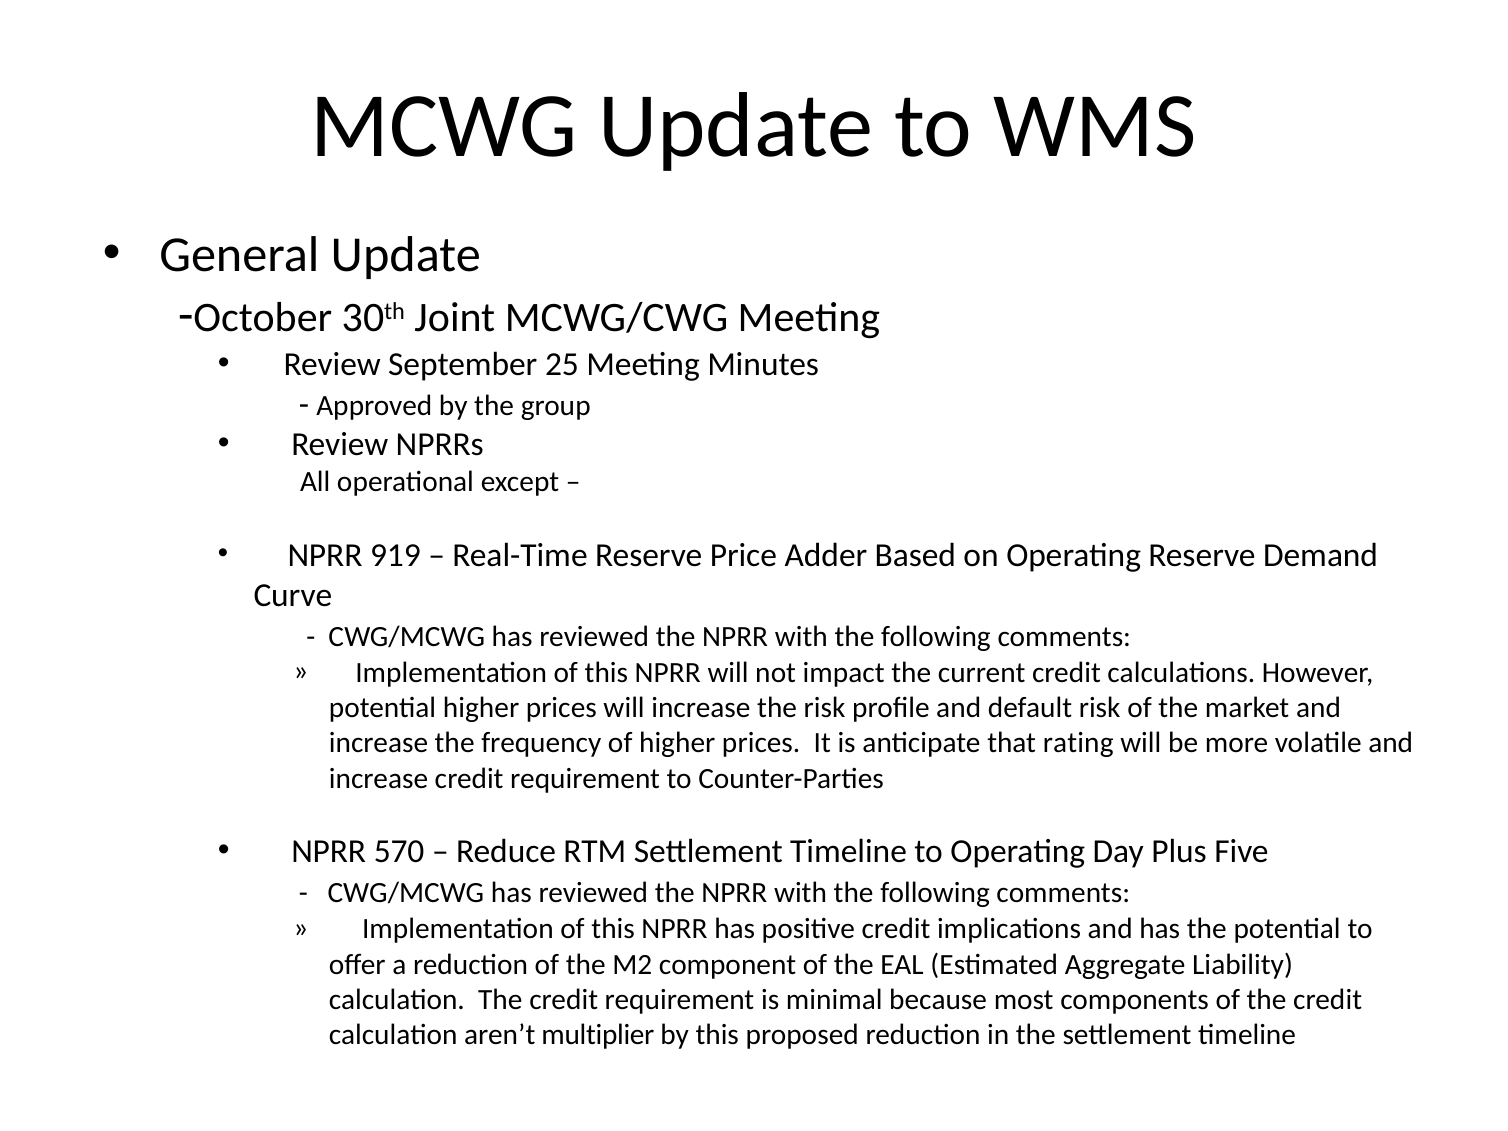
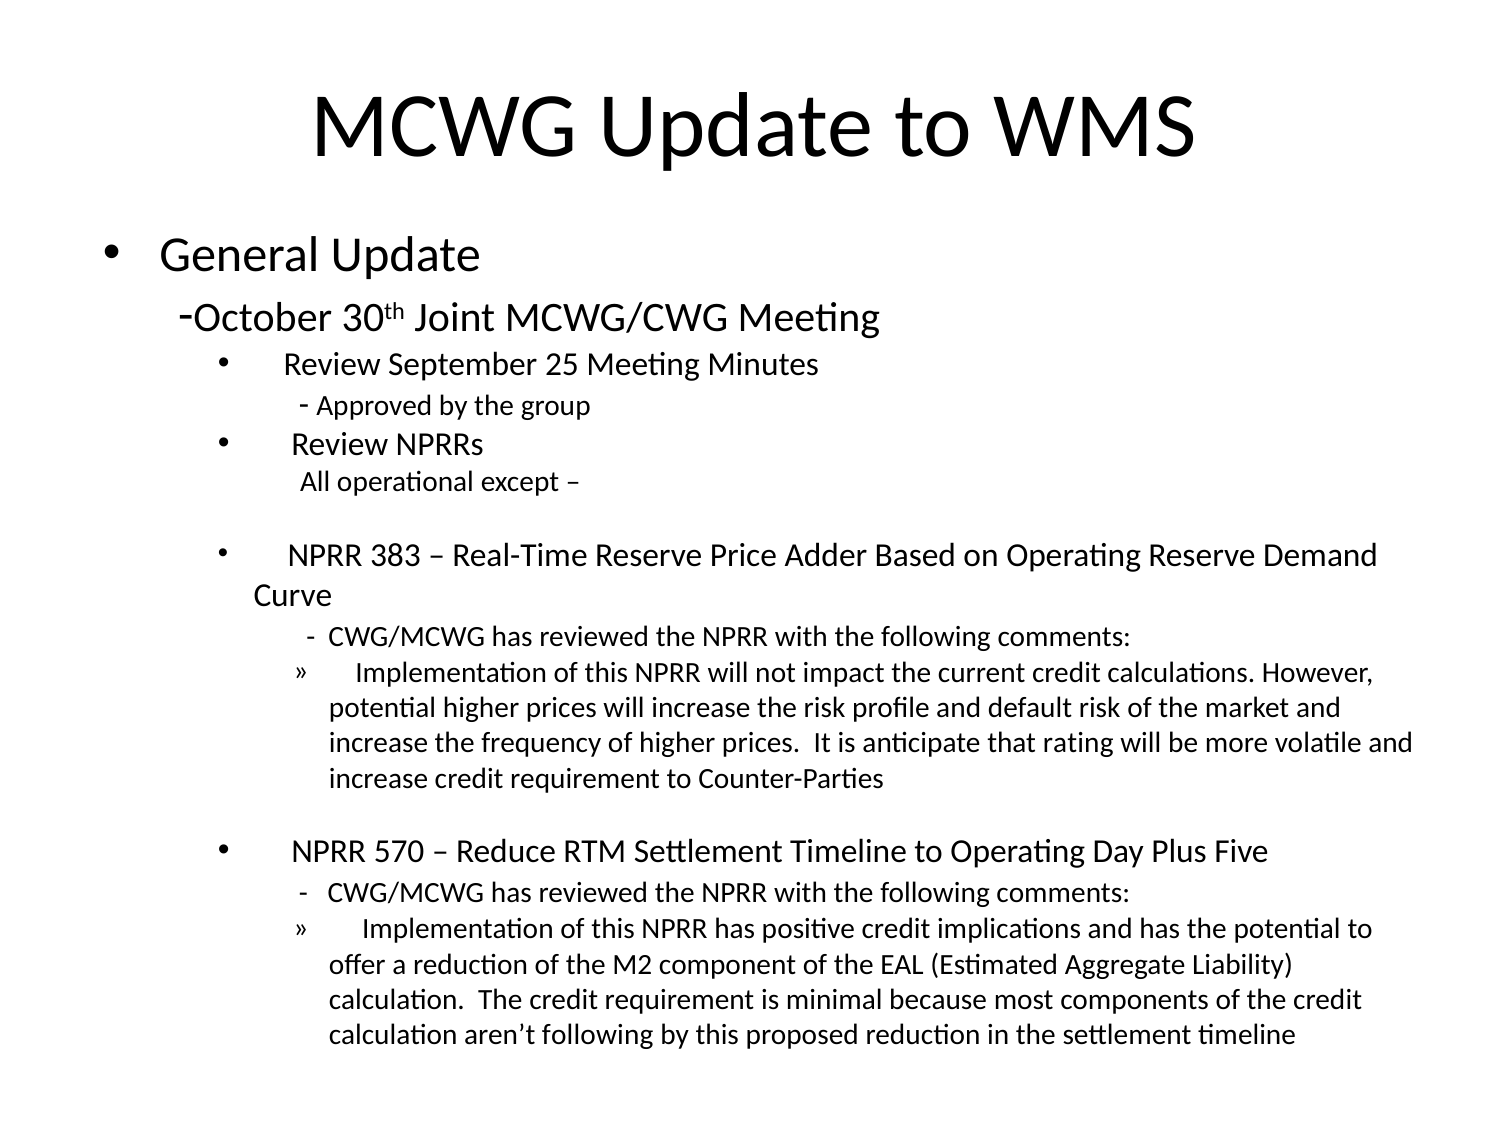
919: 919 -> 383 (395, 555)
aren’t multiplier: multiplier -> following (598, 1035)
